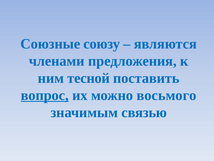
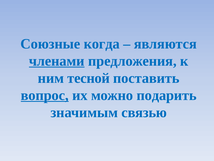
союзу: союзу -> когда (102, 44)
членами underline: none -> present (57, 61)
восьмого: восьмого -> подарить (167, 95)
